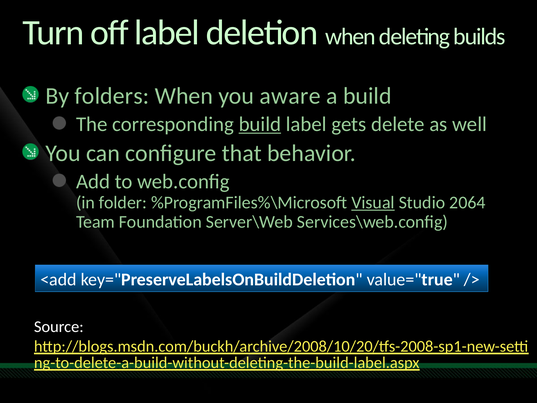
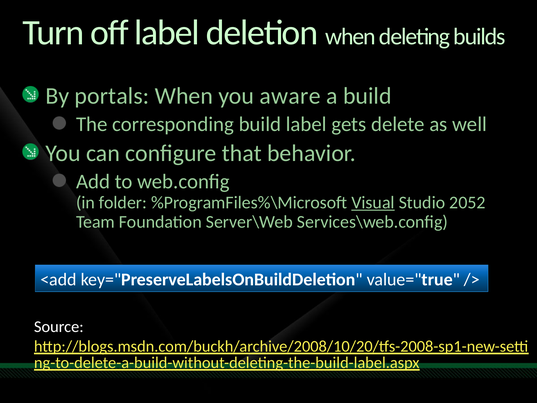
folders: folders -> portals (112, 96)
build underline: present -> none (260, 124)
2064: 2064 -> 2052 (467, 202)
